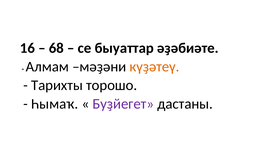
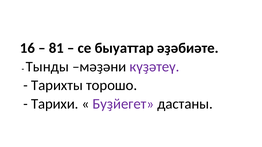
68: 68 -> 81 (56, 48)
Алмам: Алмам -> Тынды (47, 67)
күҙәтеү colour: orange -> purple (154, 67)
Һымаҡ: Һымаҡ -> Тарихи (55, 104)
